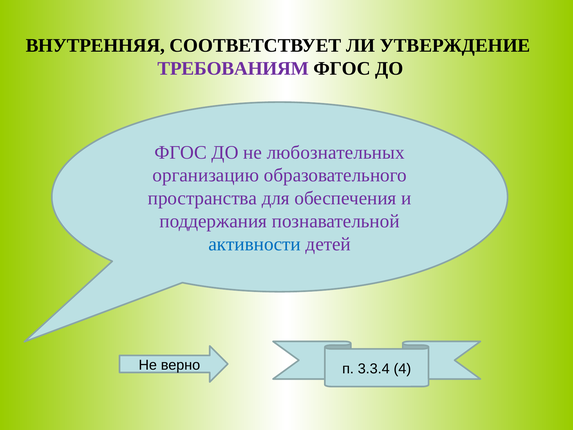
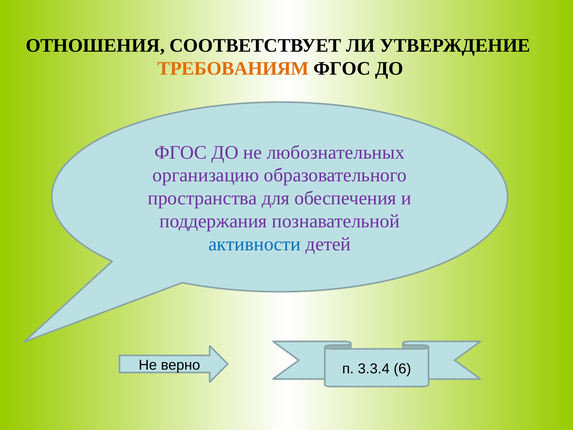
ВНУТРЕННЯЯ: ВНУТРЕННЯЯ -> ОТНОШЕНИЯ (95, 45)
ТРЕБОВАНИЯМ colour: purple -> orange (233, 68)
4: 4 -> 6 (402, 369)
